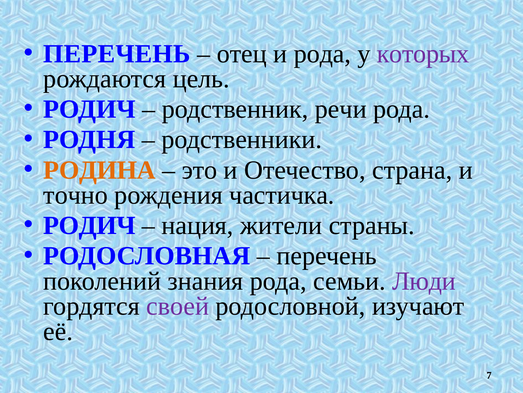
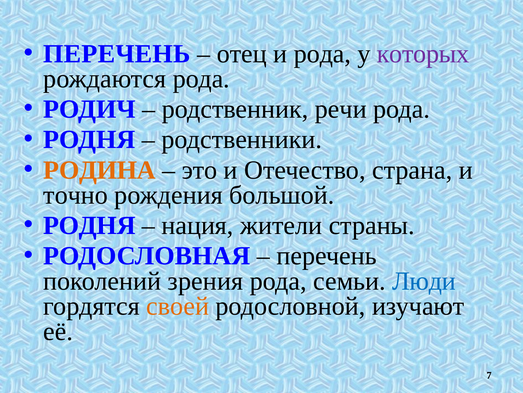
рождаются цель: цель -> рода (201, 79)
частичка: частичка -> большой (282, 195)
РОДИЧ: РОДИЧ -> РОДНЯ (89, 225)
знания: знания -> зрения (205, 281)
Люди colour: purple -> blue (424, 281)
своей colour: purple -> orange (178, 306)
